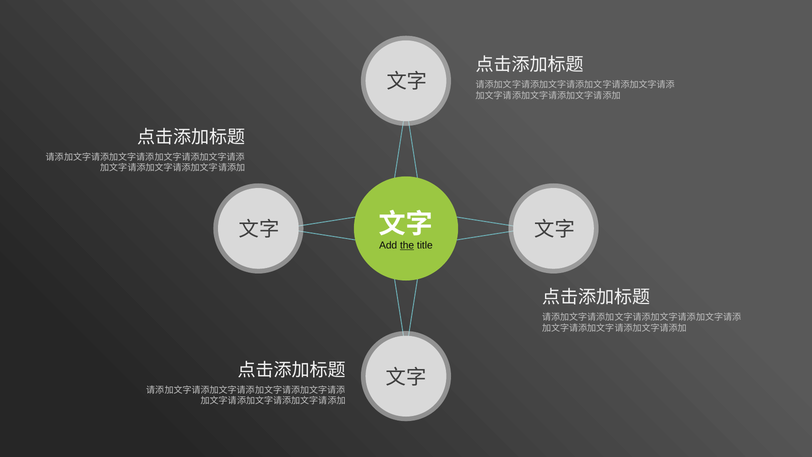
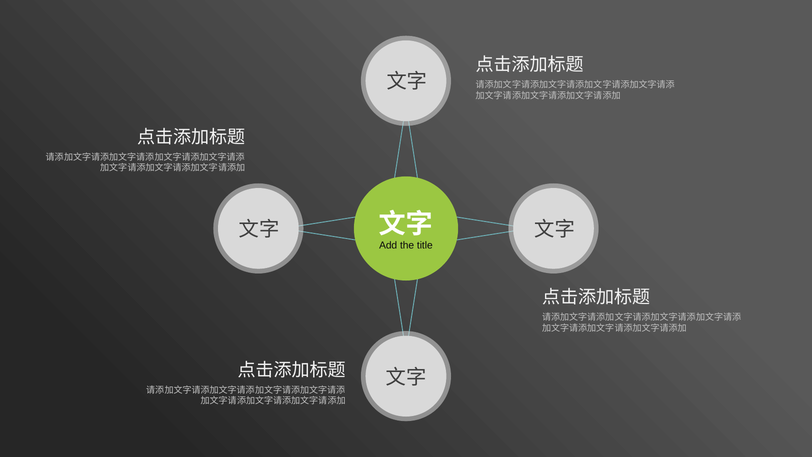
the underline: present -> none (407, 245)
